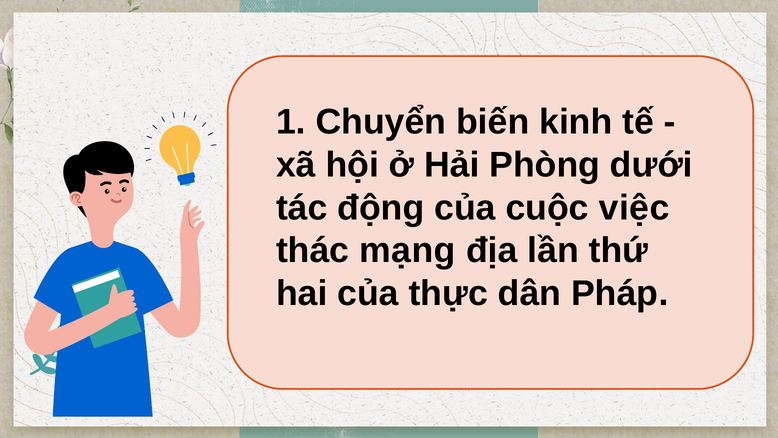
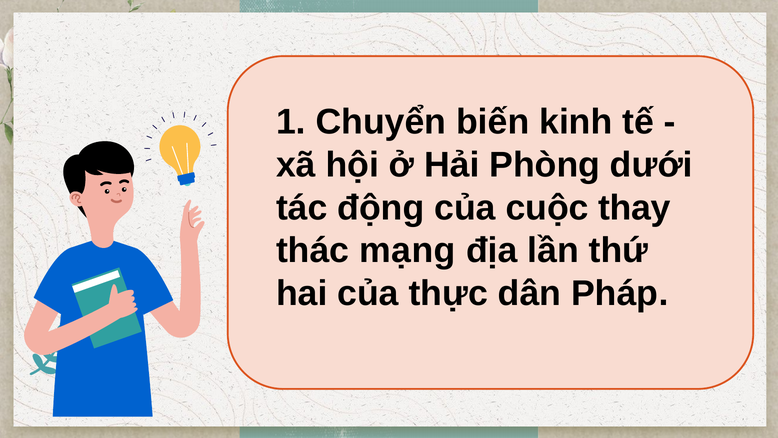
việc: việc -> thay (635, 208)
